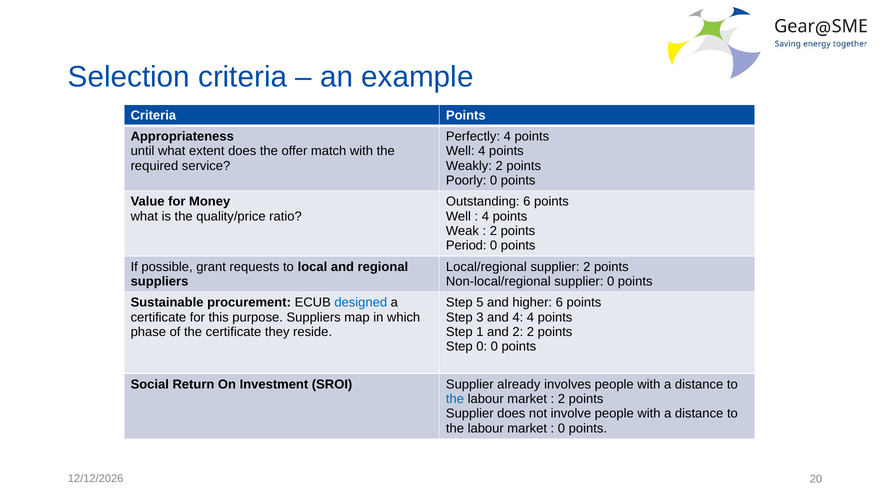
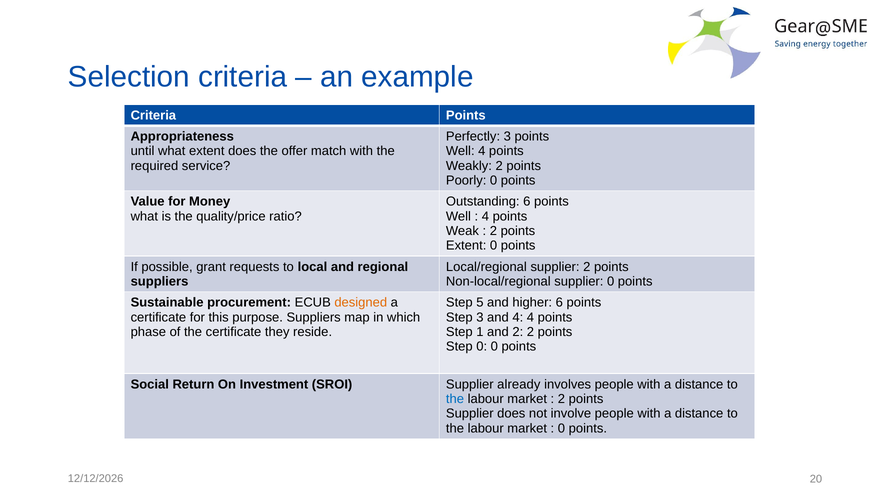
Perfectly 4: 4 -> 3 (507, 136)
Period: Period -> Extent (466, 245)
designed colour: blue -> orange (361, 302)
